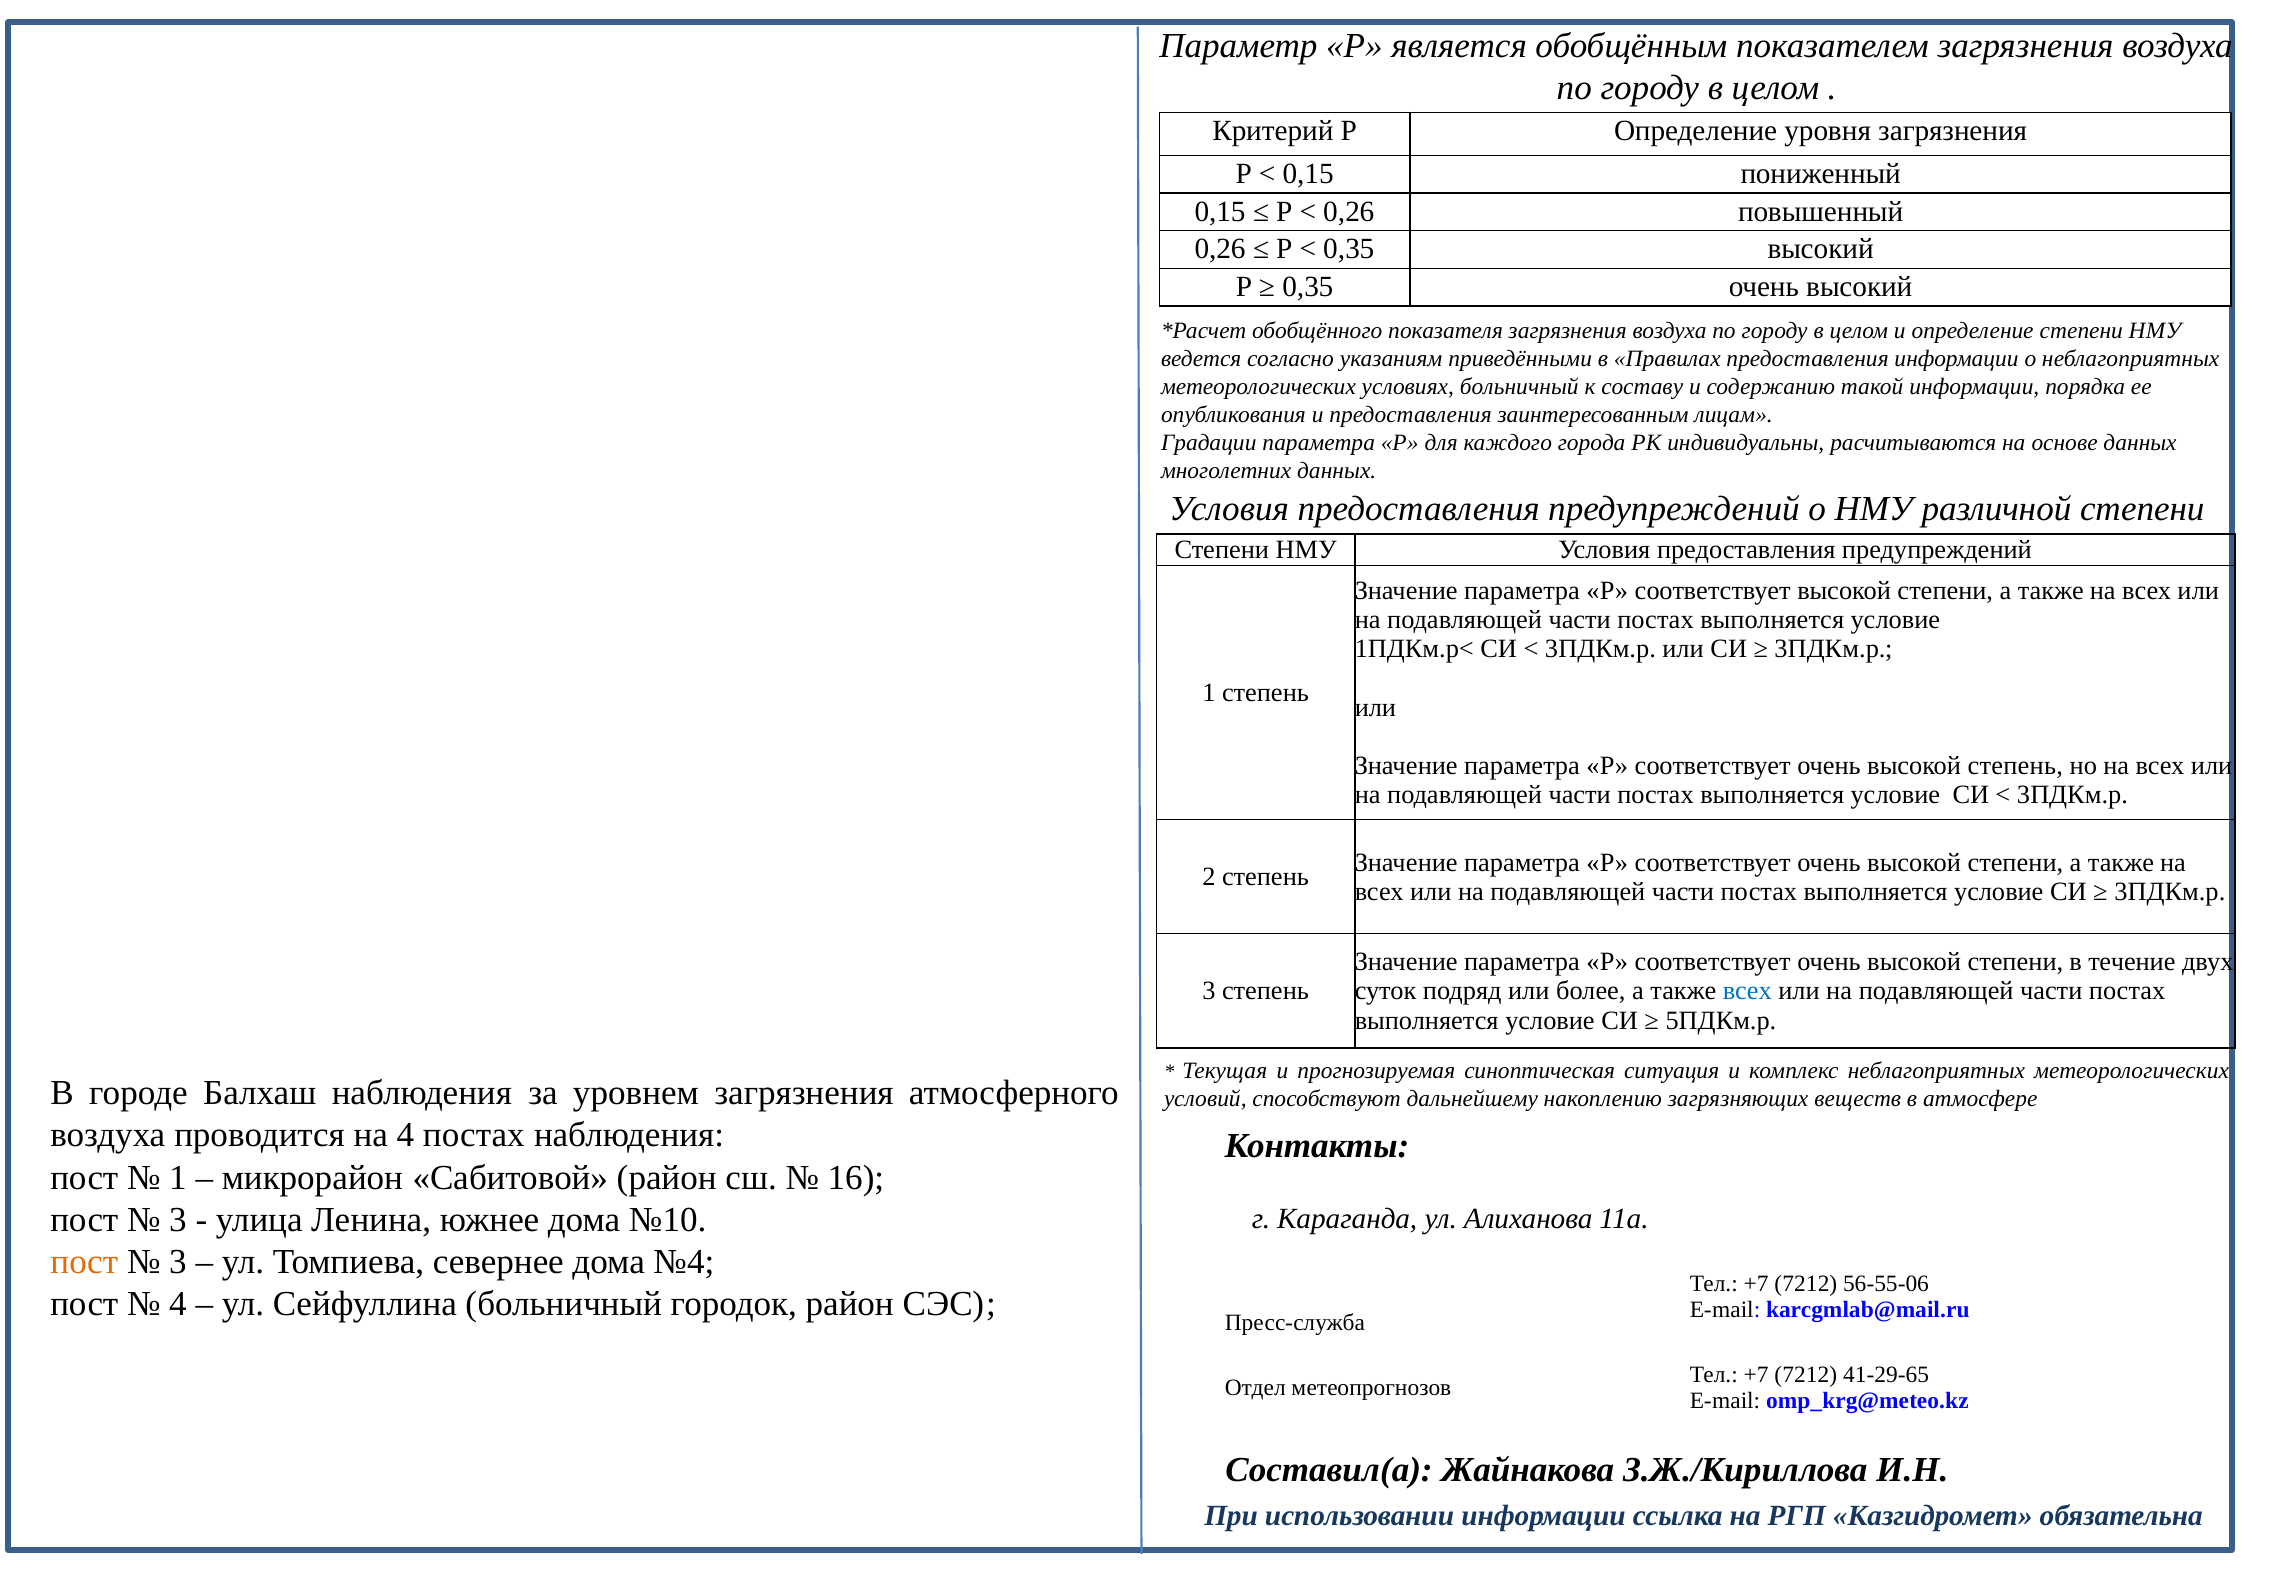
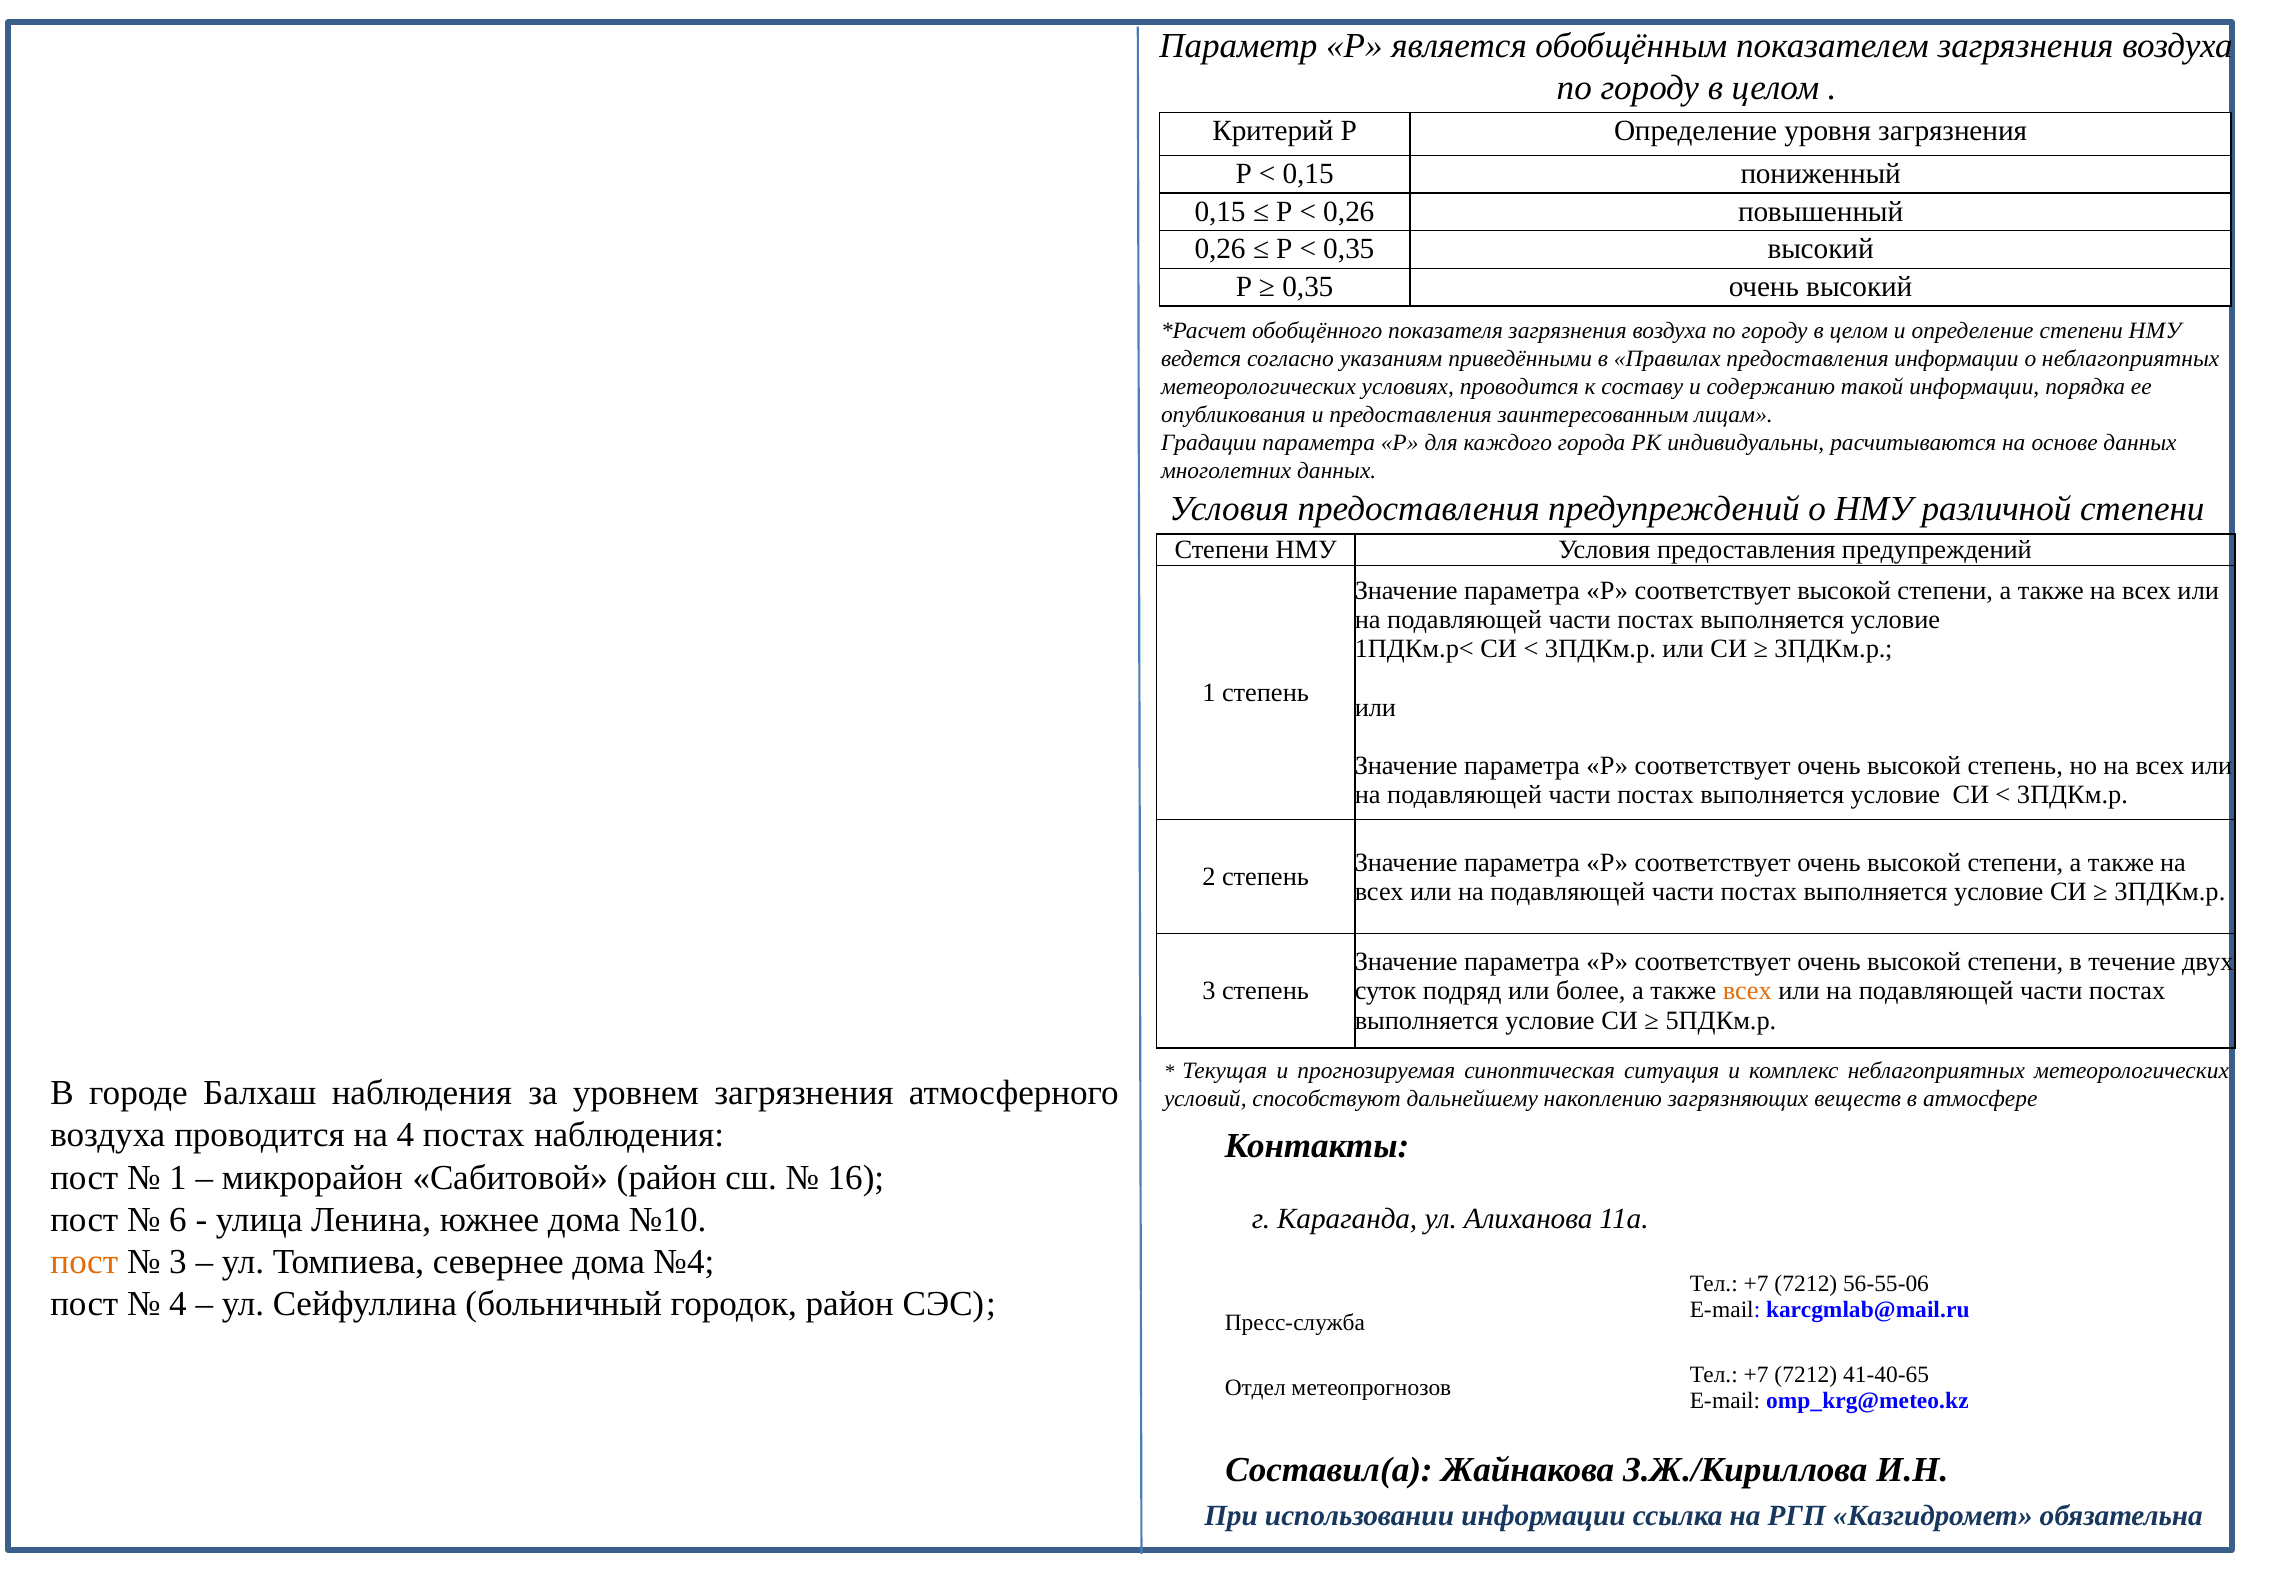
условиях больничный: больничный -> проводится (1519, 387)
всех colour: blue -> orange (1747, 991)
3: 3 -> 6 (178, 1219)
41-29-65: 41-29-65 -> 41-40-65 (1886, 1375)
